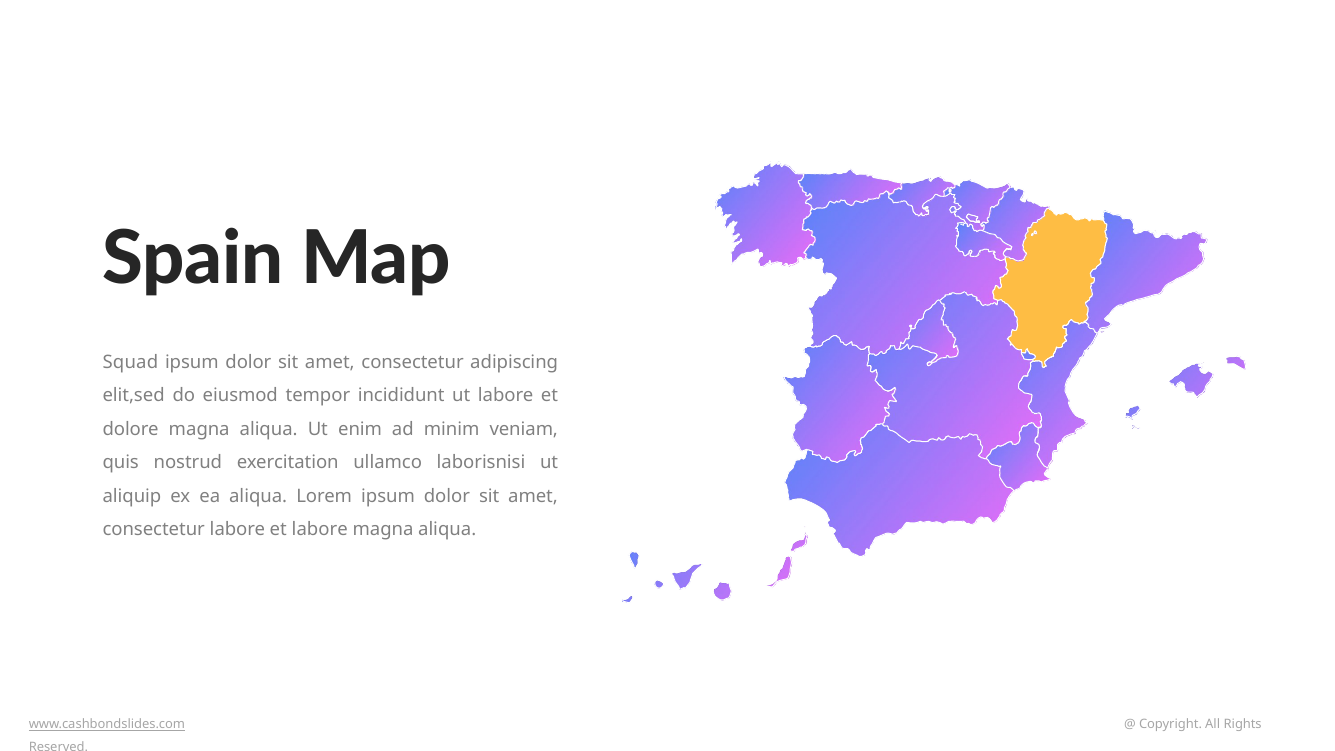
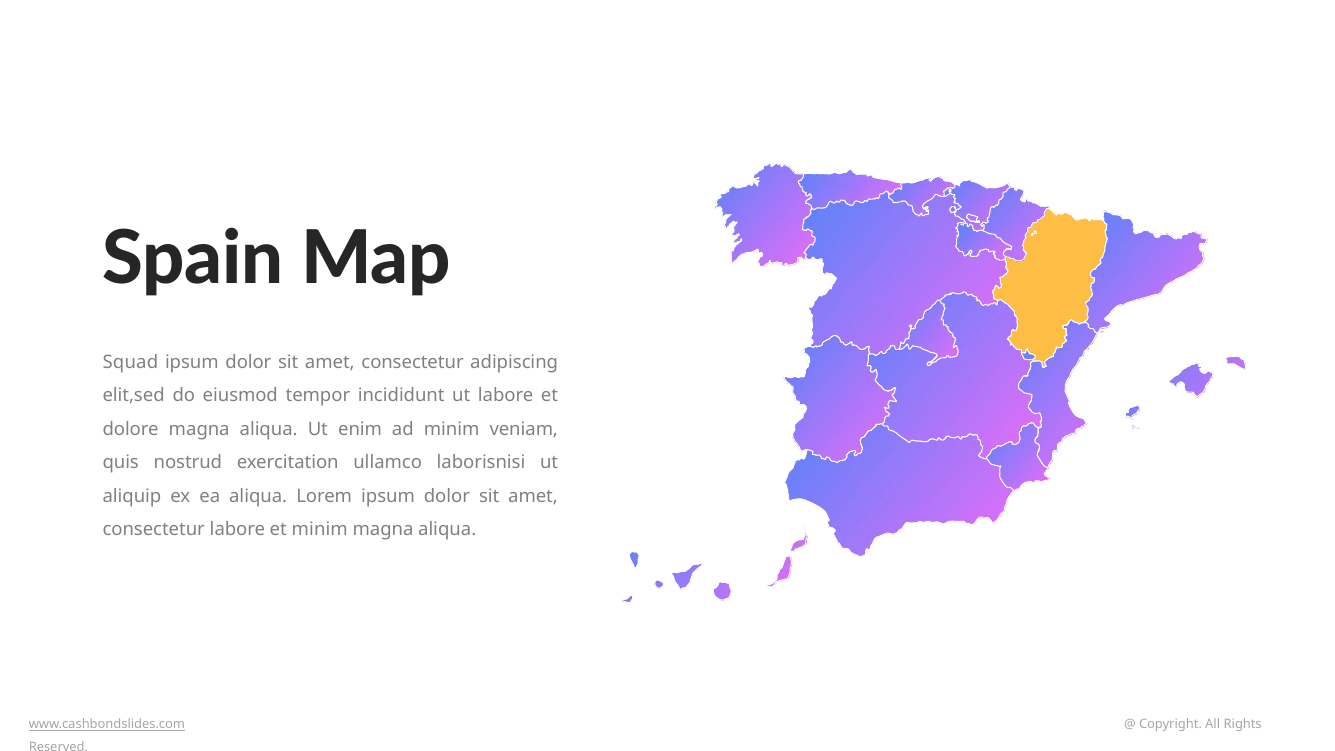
et labore: labore -> minim (320, 529)
